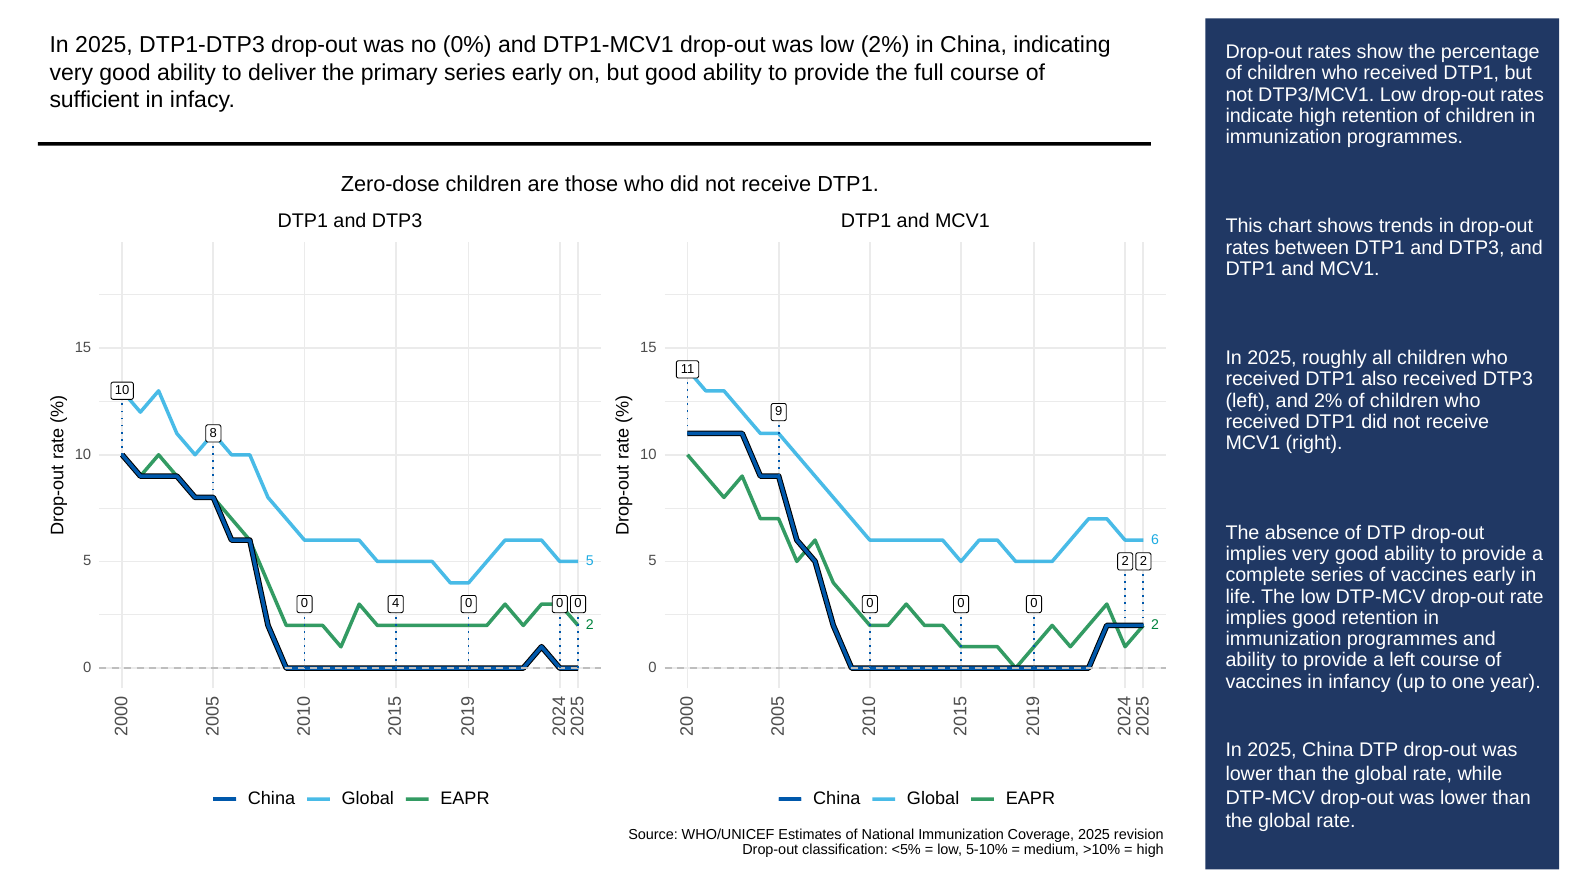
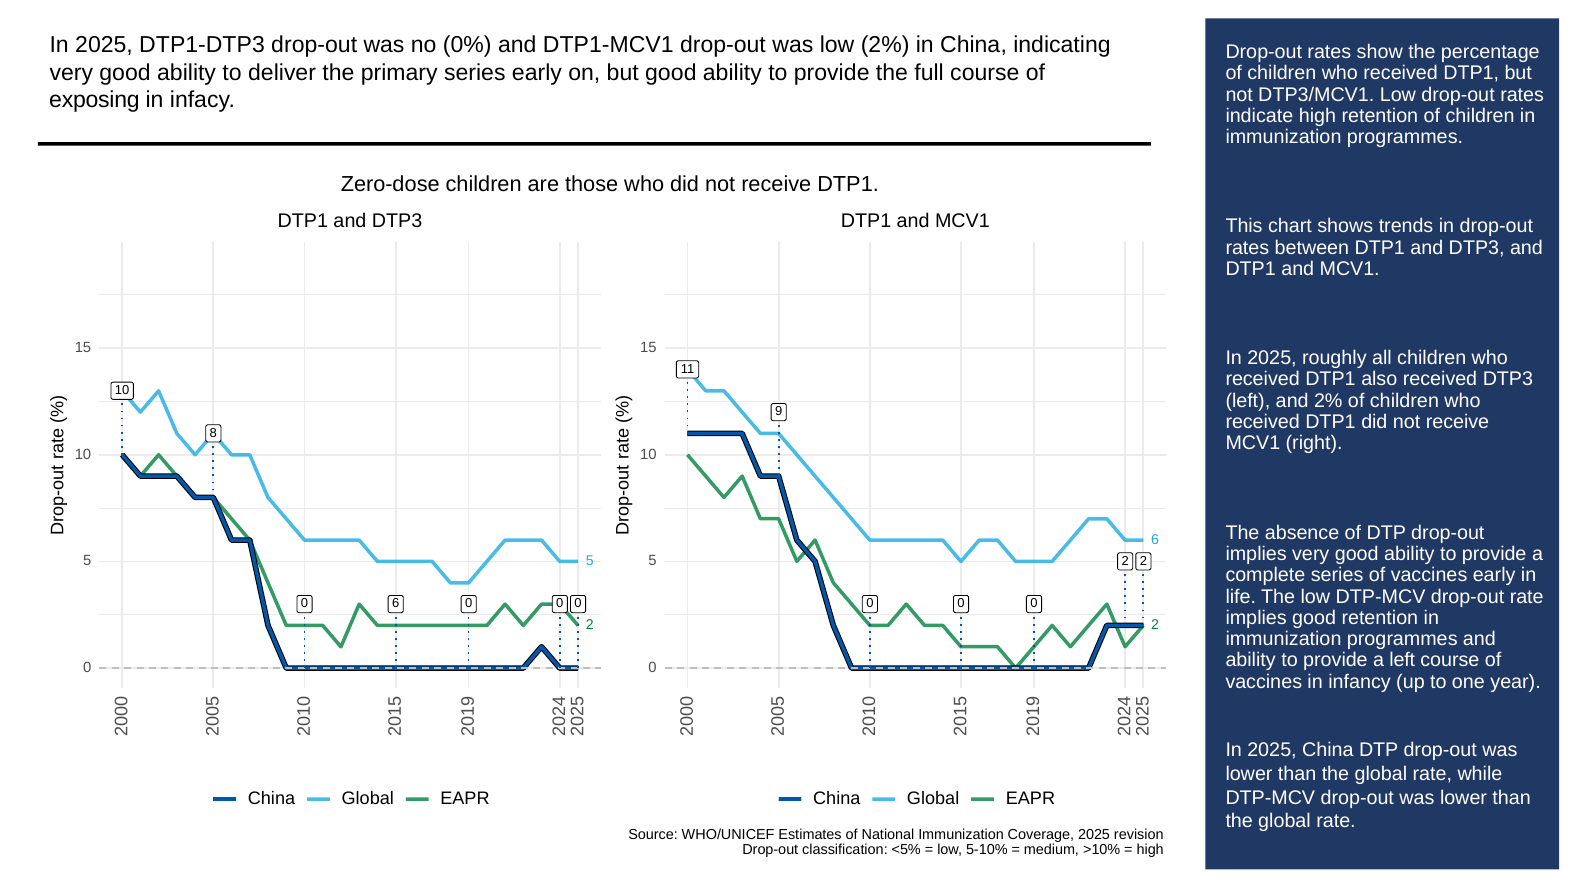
sufficient: sufficient -> exposing (94, 100)
0 4: 4 -> 6 (396, 604)
